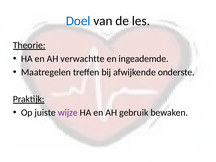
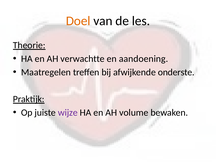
Doel colour: blue -> orange (78, 21)
ingeademde: ingeademde -> aandoening (143, 59)
gebruik: gebruik -> volume (134, 113)
